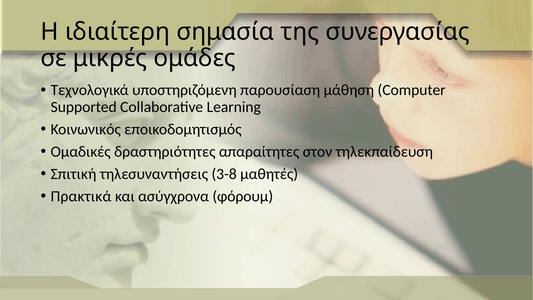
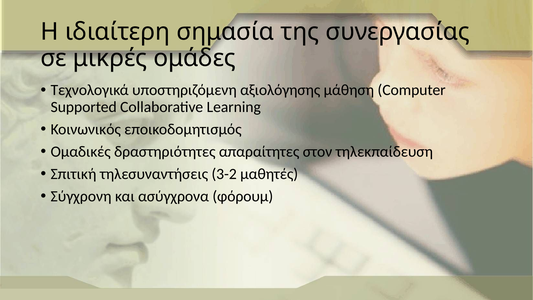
παρουσίαση: παρουσίαση -> αξιολόγησης (280, 90)
3-8: 3-8 -> 3-2 (224, 174)
Πρακτικά: Πρακτικά -> Σύγχρονη (81, 196)
